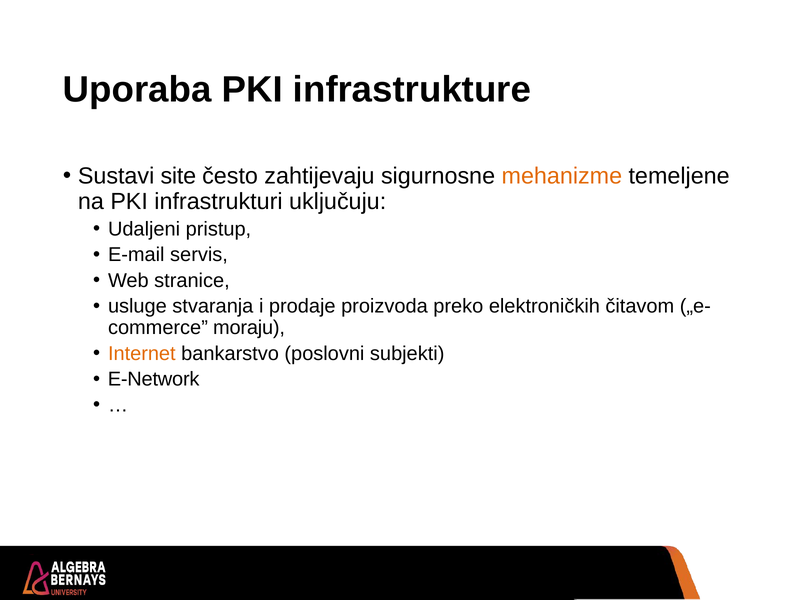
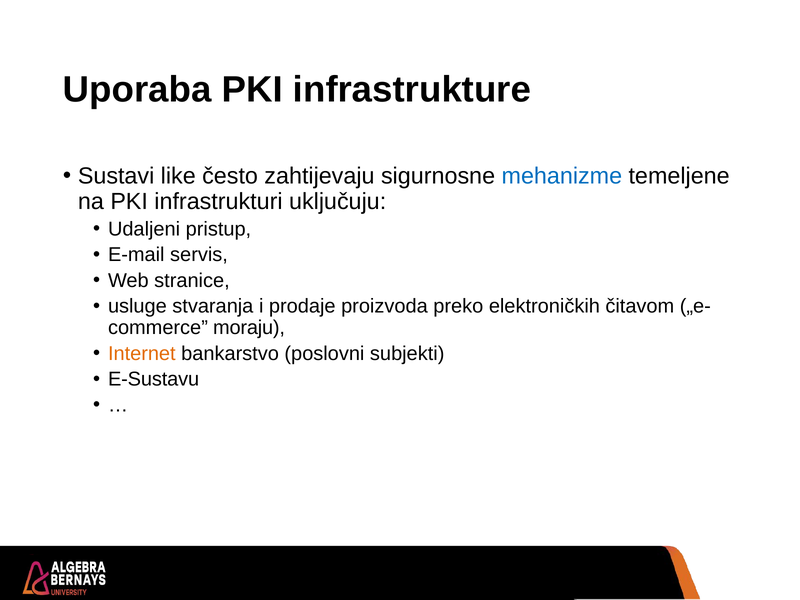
site: site -> like (178, 176)
mehanizme colour: orange -> blue (562, 176)
E-Network: E-Network -> E-Sustavu (154, 379)
